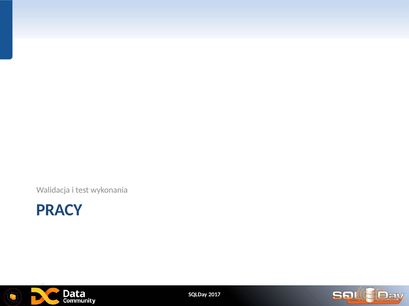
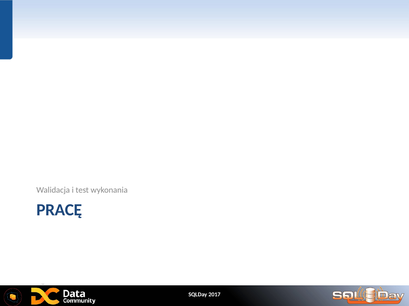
PRACY: PRACY -> PRACĘ (59, 211)
